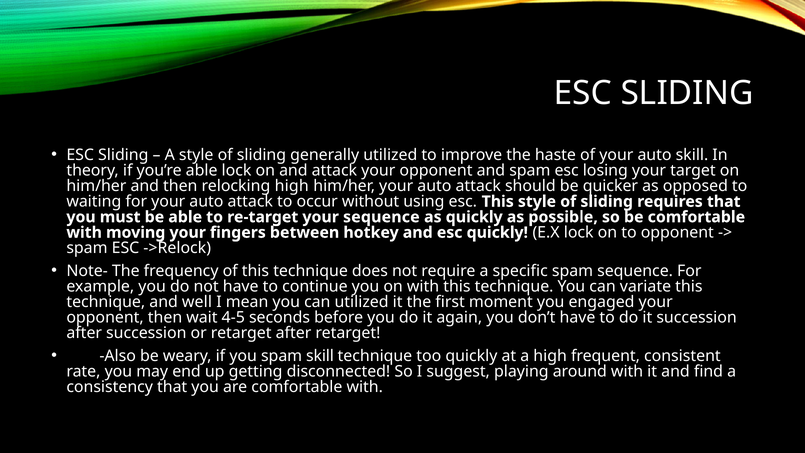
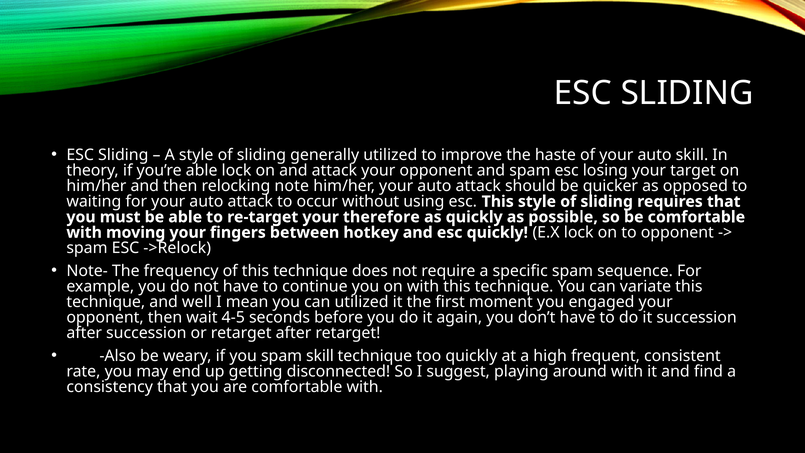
relocking high: high -> note (292, 186)
your sequence: sequence -> therefore (381, 217)
